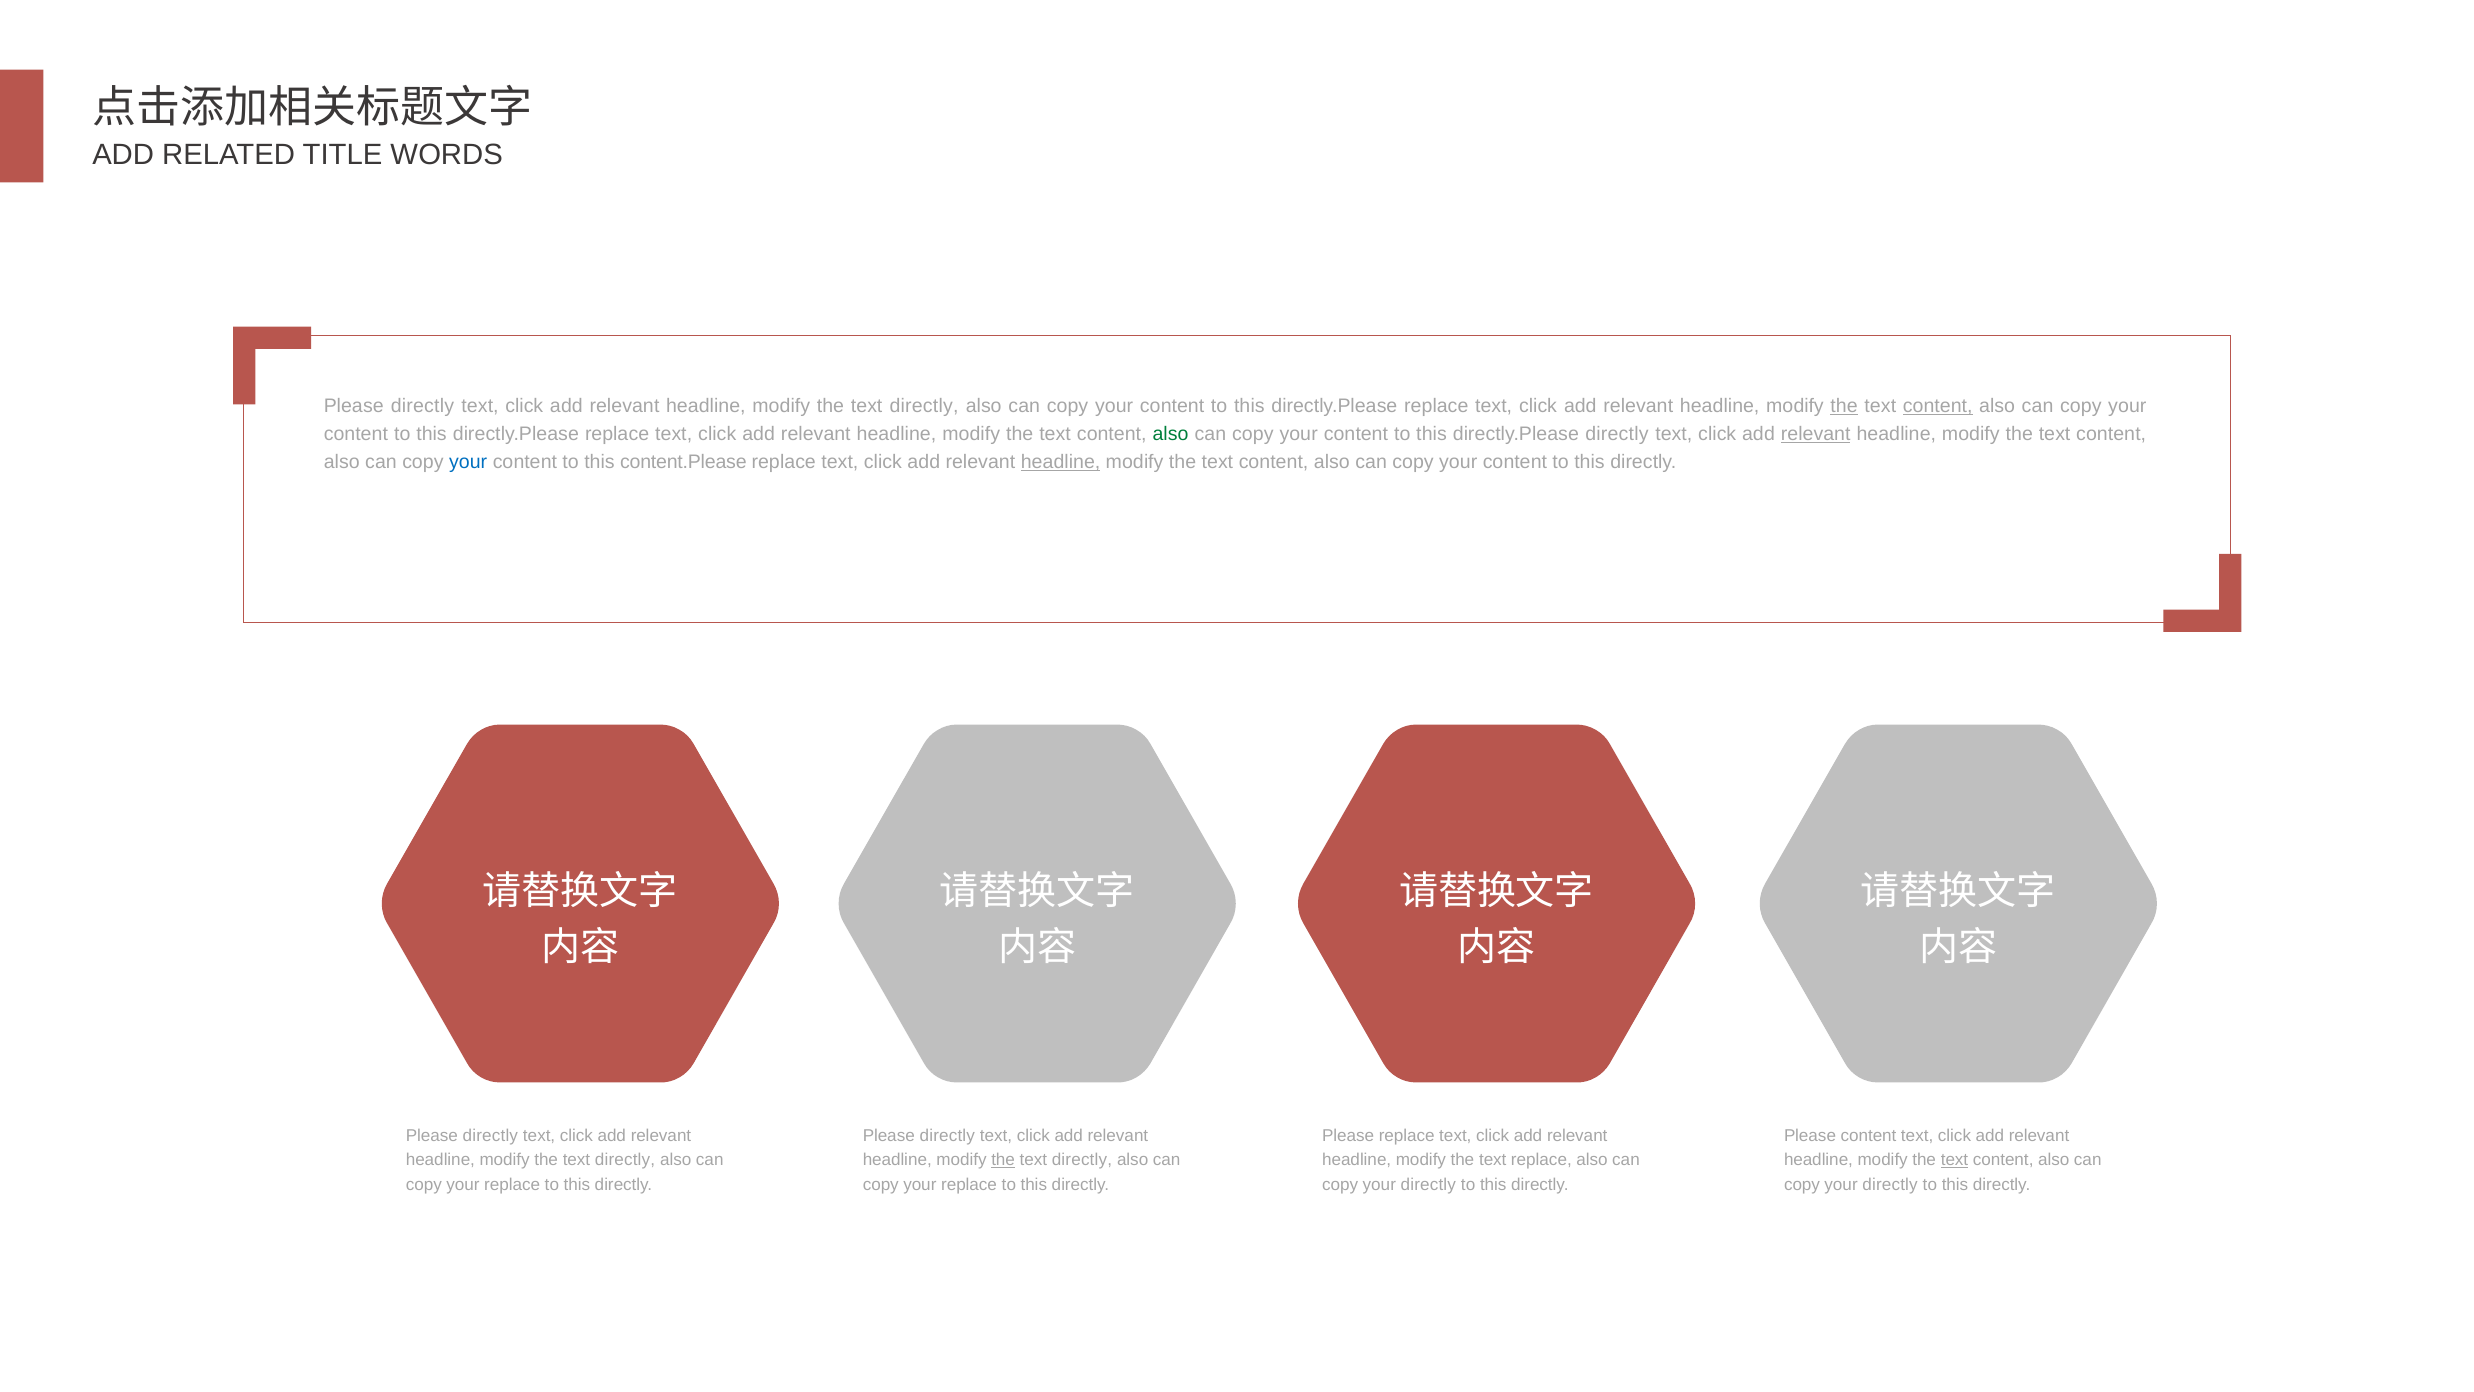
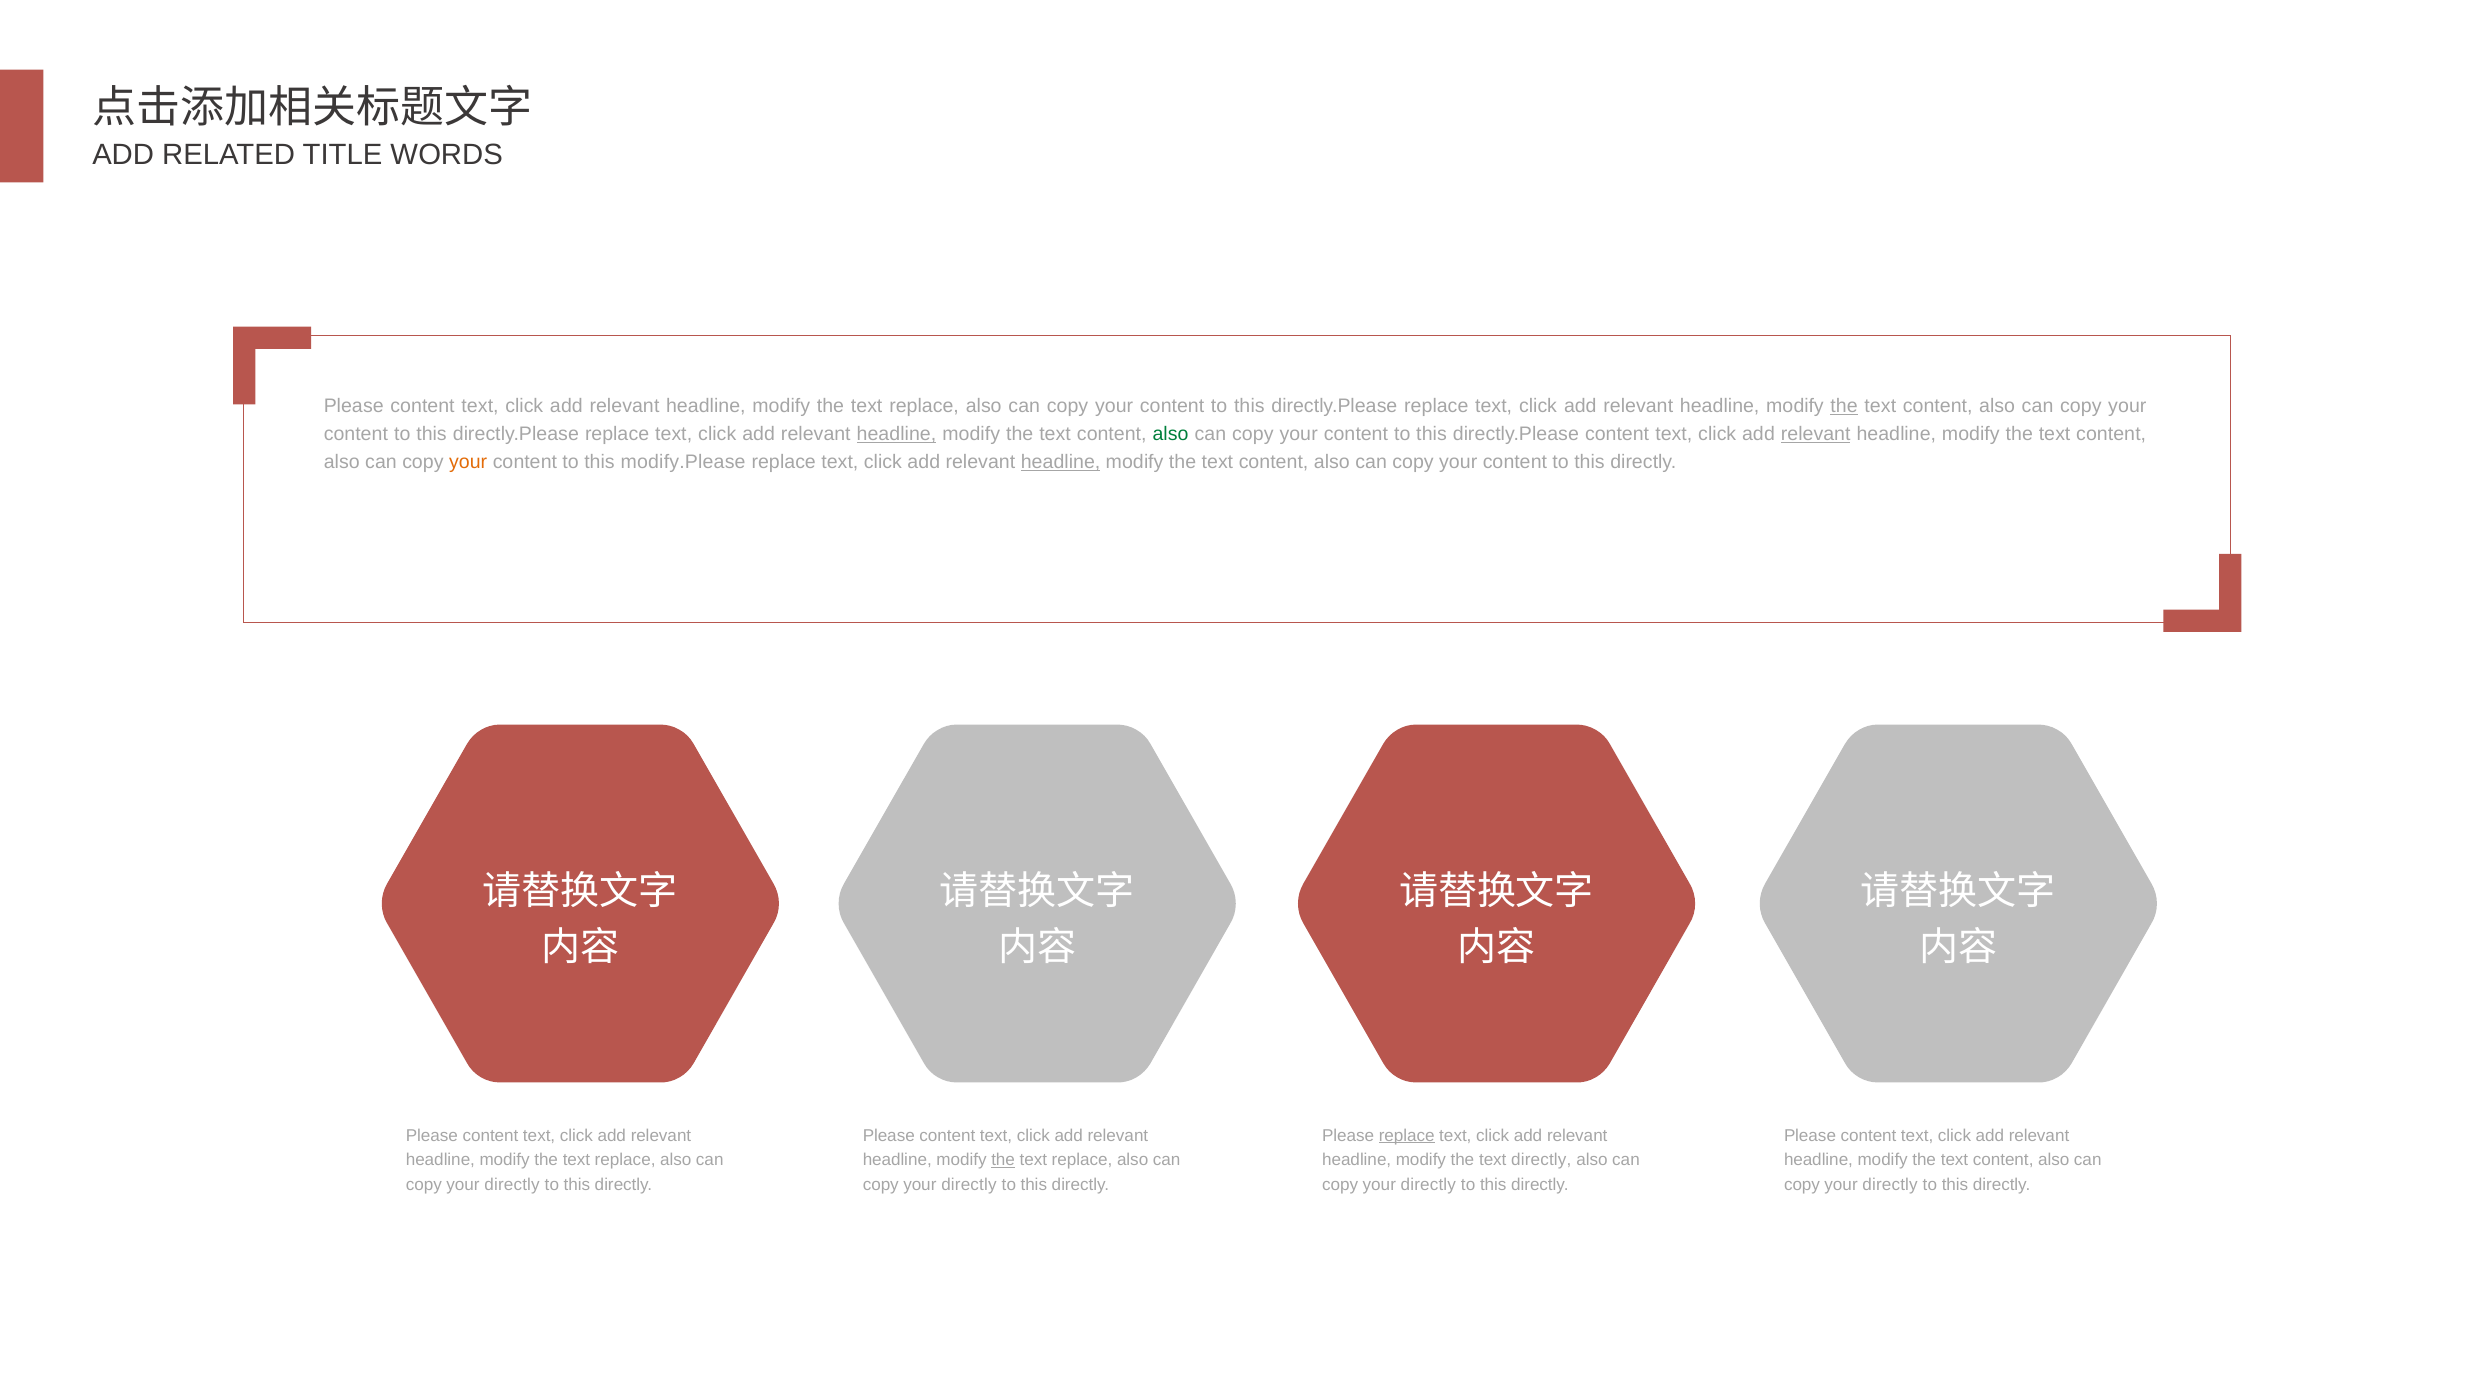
directly: directly -> content (423, 406)
directly: directly -> replace (924, 406)
content underline: present -> none (1938, 406)
headline underline: none -> present (896, 434)
directly.Please directly: directly -> content (1617, 434)
your colour: blue -> orange (468, 462)
content.Please: content.Please -> modify.Please (683, 462)
directly: directly -> content (490, 1135)
directly: directly -> content (947, 1135)
replace underline: none -> present (1407, 1135)
directly: directly -> replace (625, 1160)
directly: directly -> replace (1082, 1160)
text replace: replace -> directly (1541, 1160)
text underline: present -> none (1955, 1160)
replace: replace -> directly (512, 1184)
replace: replace -> directly (969, 1184)
